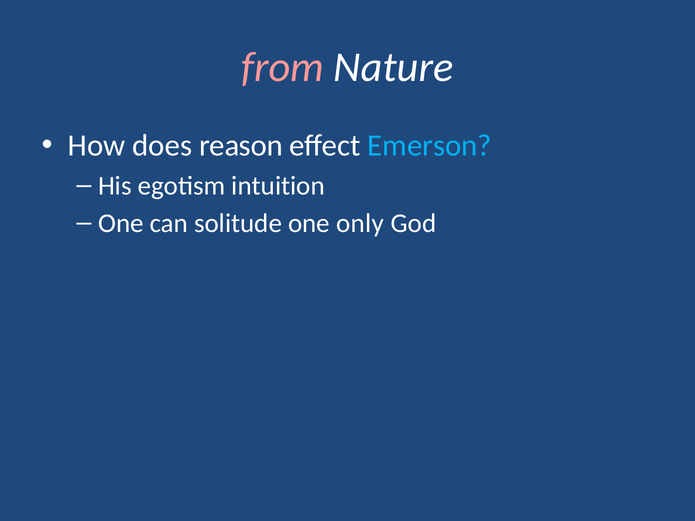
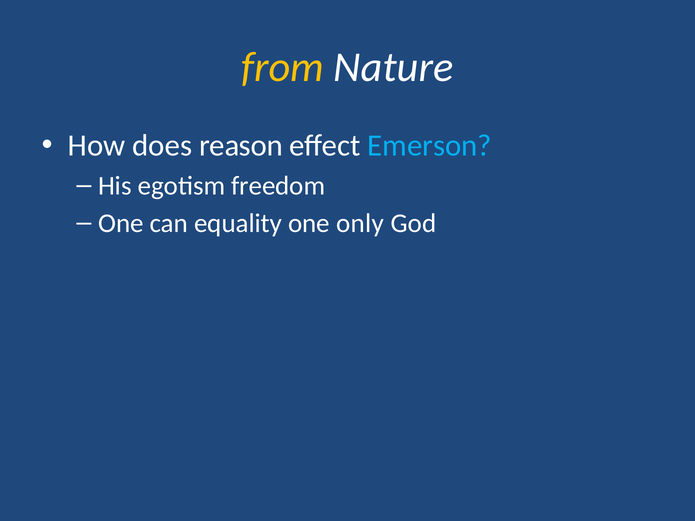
from colour: pink -> yellow (282, 67)
intuition: intuition -> freedom (278, 186)
solitude: solitude -> equality (238, 224)
